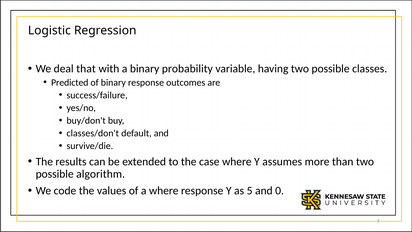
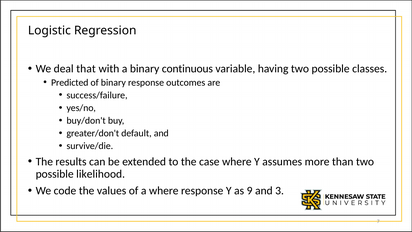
probability: probability -> continuous (187, 69)
classes/don't: classes/don't -> greater/don't (93, 133)
algorithm: algorithm -> likelihood (101, 174)
5: 5 -> 9 (250, 191)
0: 0 -> 3 (280, 191)
